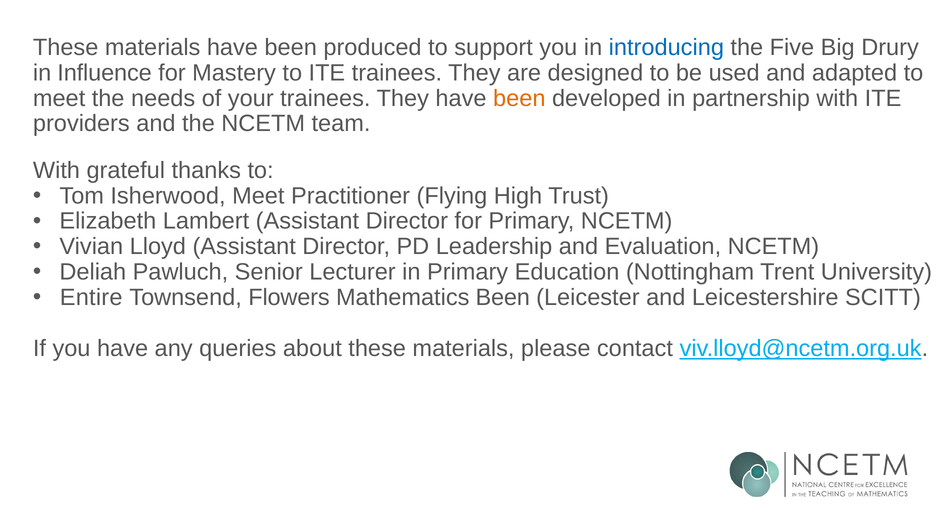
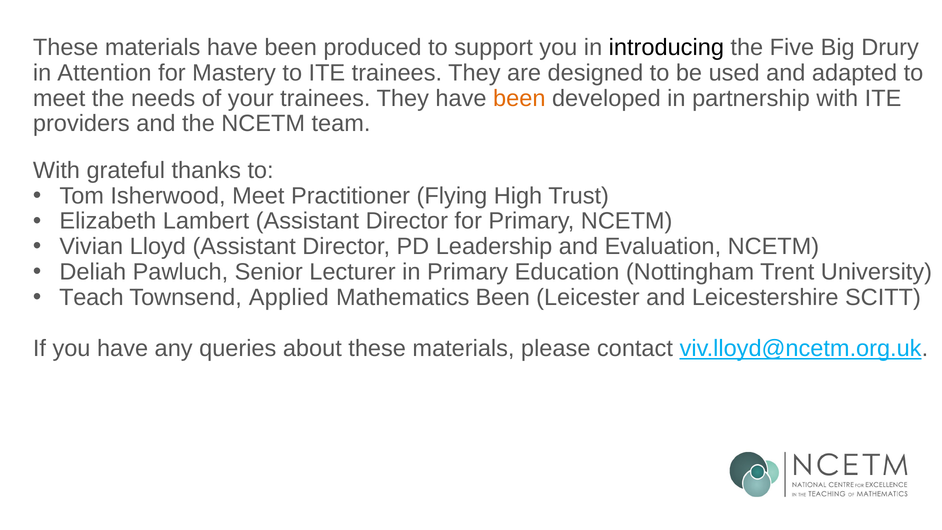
introducing colour: blue -> black (666, 47)
Influence: Influence -> Attention (104, 73)
Entire: Entire -> Teach (91, 297)
Flowers: Flowers -> Applied (289, 297)
